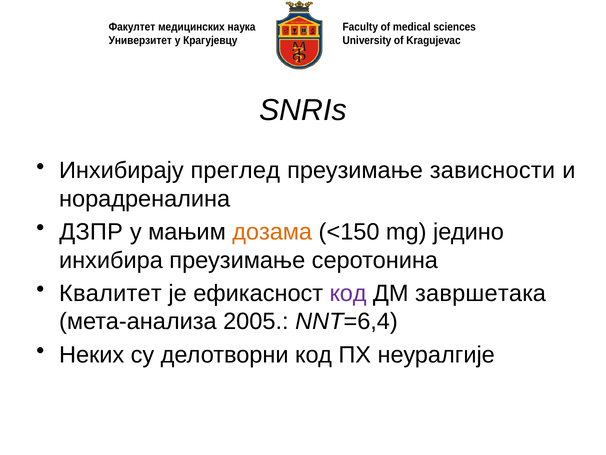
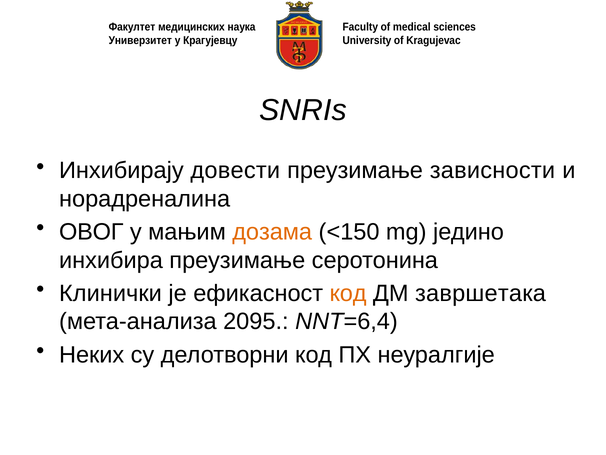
преглед: преглед -> довести (235, 170)
ДЗПР: ДЗПР -> ОВОГ (91, 232)
Квалитет: Квалитет -> Клинички (110, 293)
код colour: purple -> orange (348, 293)
2005: 2005 -> 2095 (256, 321)
